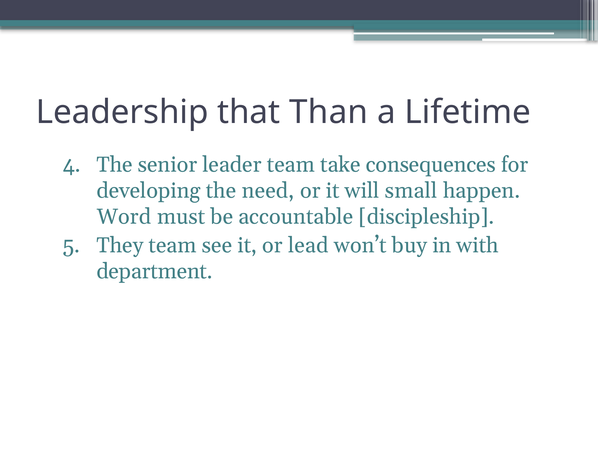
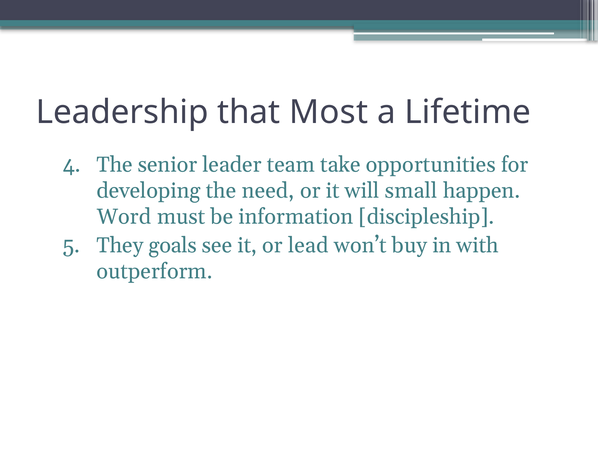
Than: Than -> Most (329, 112)
consequences: consequences -> opportunities (431, 165)
accountable: accountable -> information (296, 216)
They team: team -> goals (173, 245)
department: department -> outperform (154, 271)
